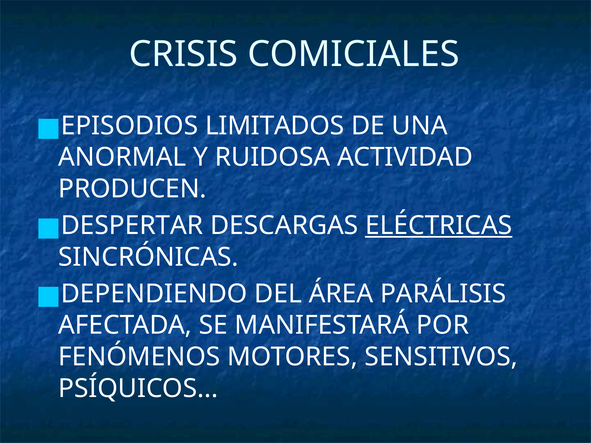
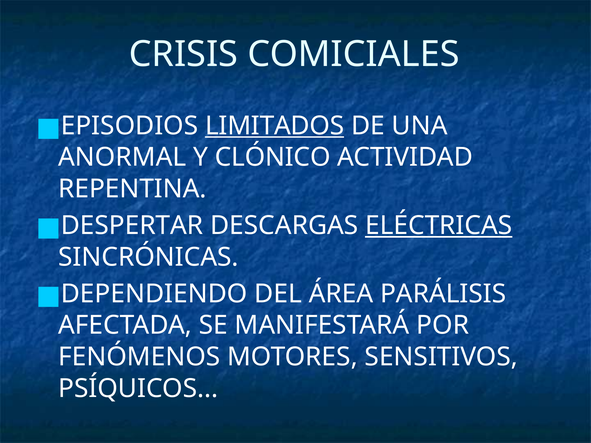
LIMITADOS underline: none -> present (275, 126)
RUIDOSA: RUIDOSA -> CLÓNICO (273, 157)
PRODUCEN: PRODUCEN -> REPENTINA (132, 189)
